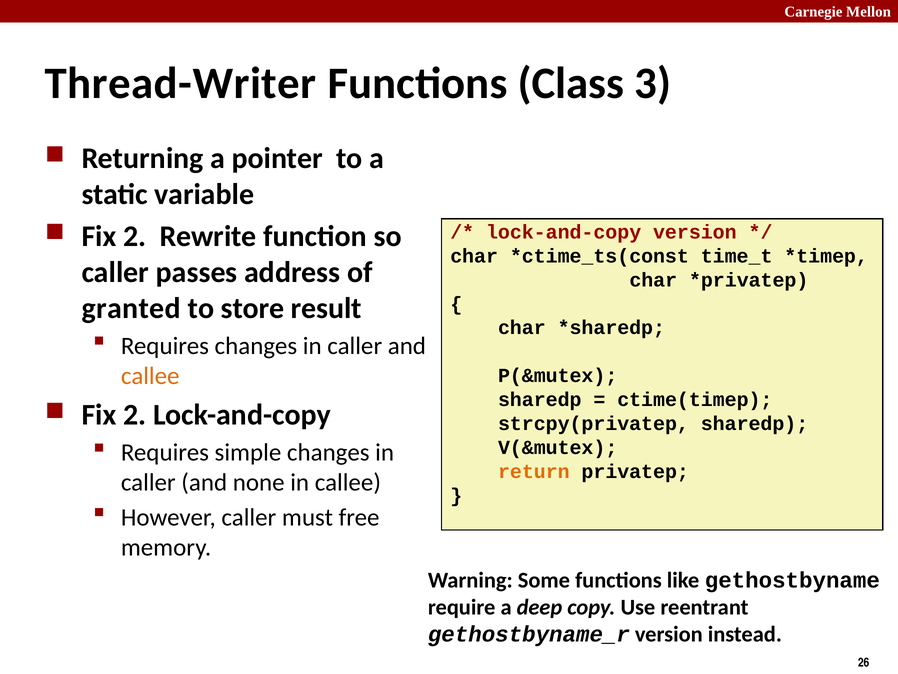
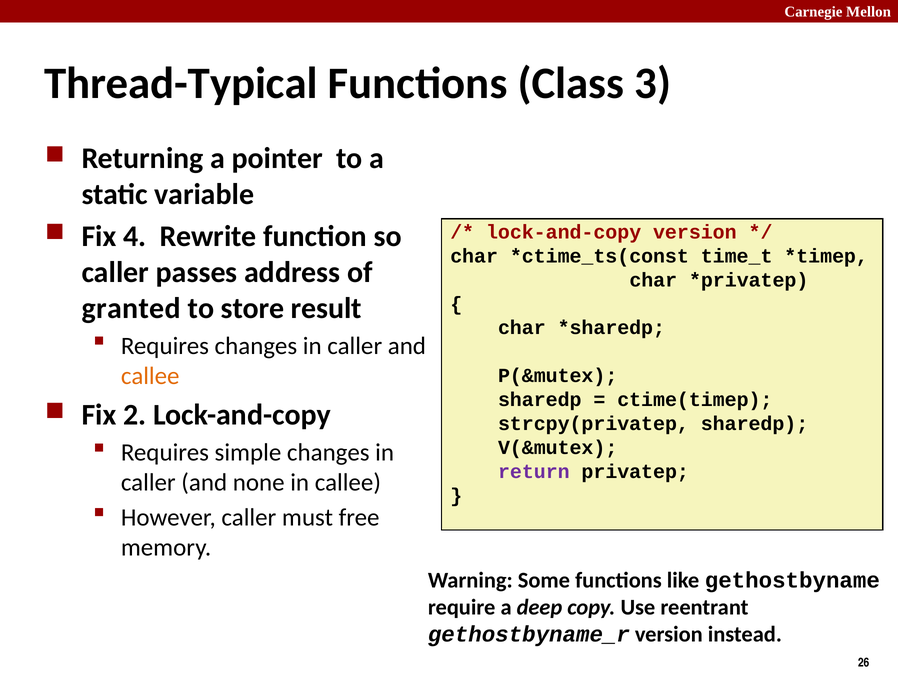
Thread-Writer: Thread-Writer -> Thread-Typical (181, 83)
2: 2 -> 4 (135, 236)
return colour: orange -> purple (534, 471)
